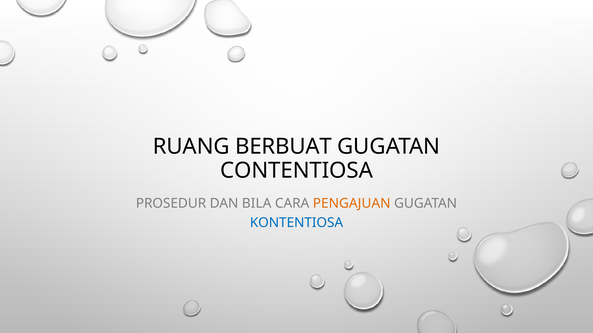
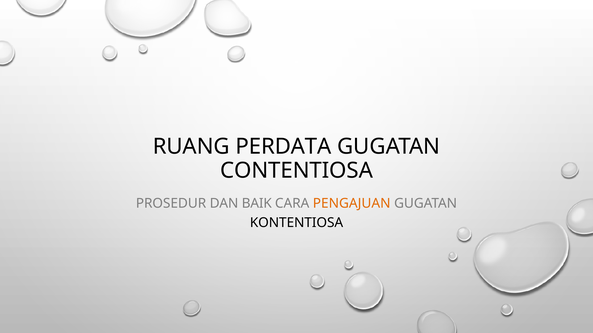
BERBUAT: BERBUAT -> PERDATA (283, 147)
BILA: BILA -> BAIK (257, 204)
KONTENTIOSA colour: blue -> black (296, 223)
